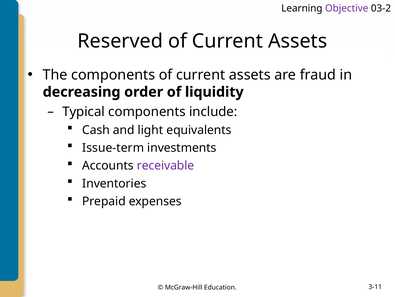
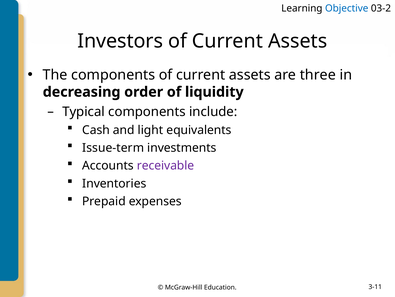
Objective colour: purple -> blue (347, 8)
Reserved: Reserved -> Investors (120, 41)
fraud: fraud -> three (318, 75)
